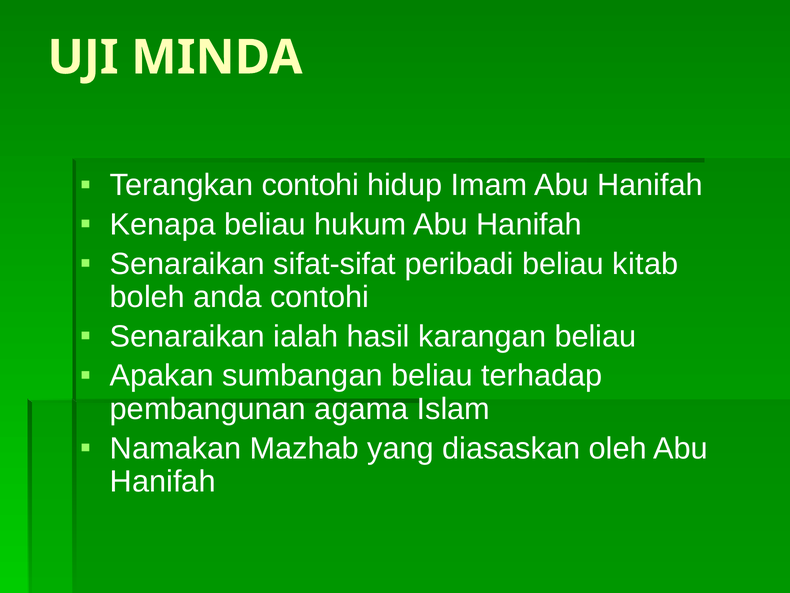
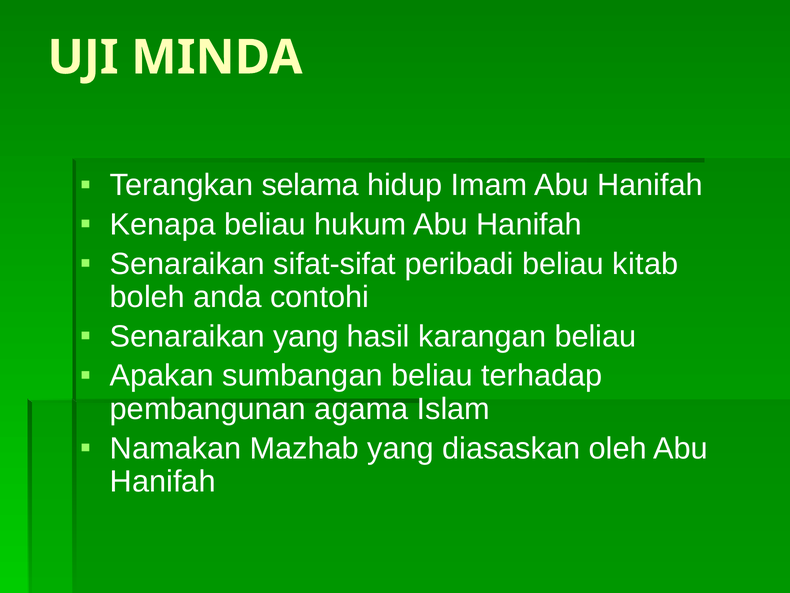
Terangkan contohi: contohi -> selama (310, 185)
Senaraikan ialah: ialah -> yang (306, 336)
